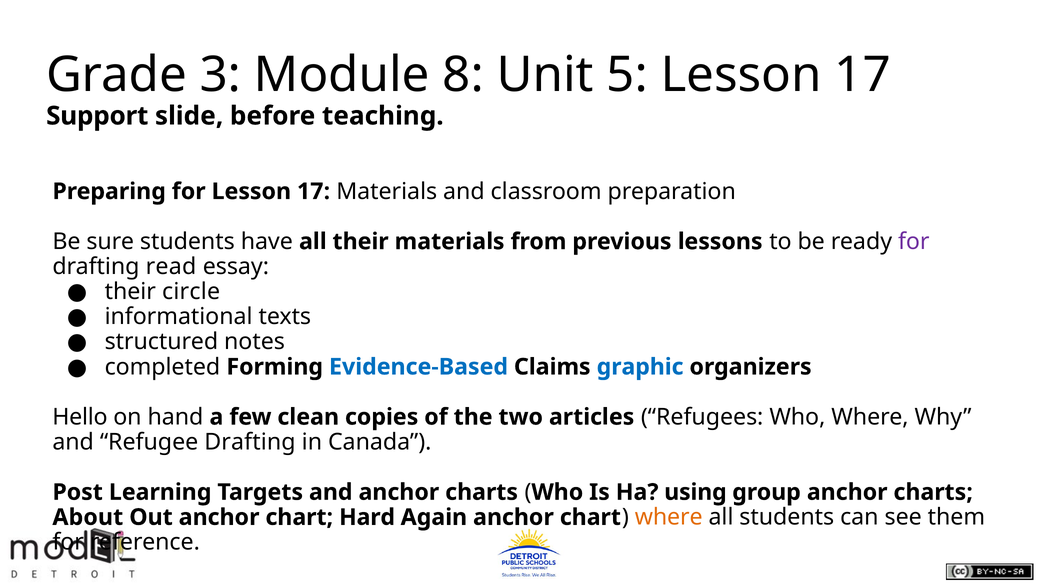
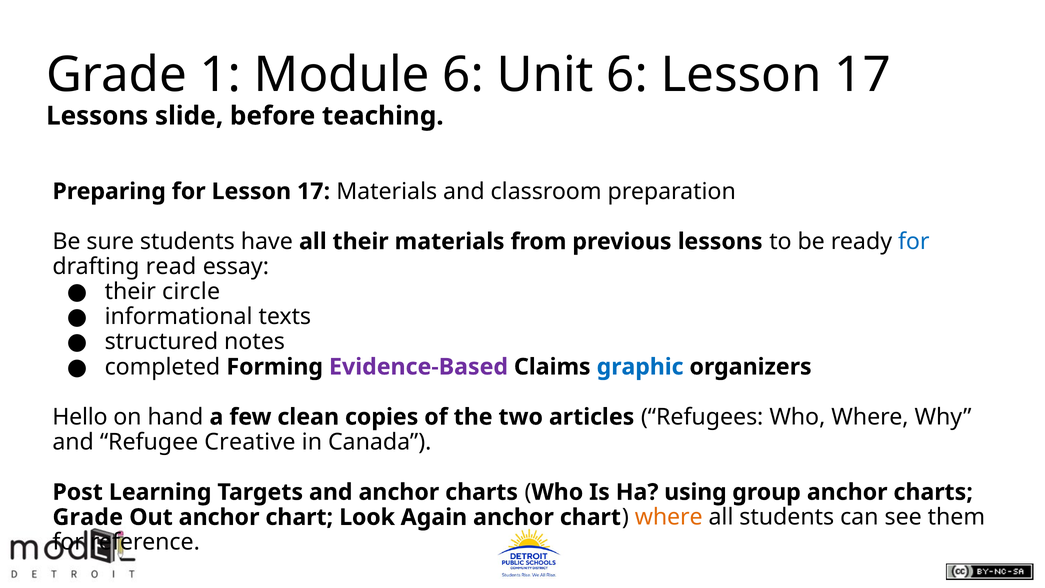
3: 3 -> 1 (220, 75)
Module 8: 8 -> 6 (463, 75)
Unit 5: 5 -> 6 (627, 75)
Support: Support -> Lessons (97, 116)
for colour: purple -> blue (914, 241)
Evidence-Based colour: blue -> purple (419, 367)
Refugee Drafting: Drafting -> Creative (250, 442)
About: About -> Grade (88, 517)
Hard: Hard -> Look (367, 517)
